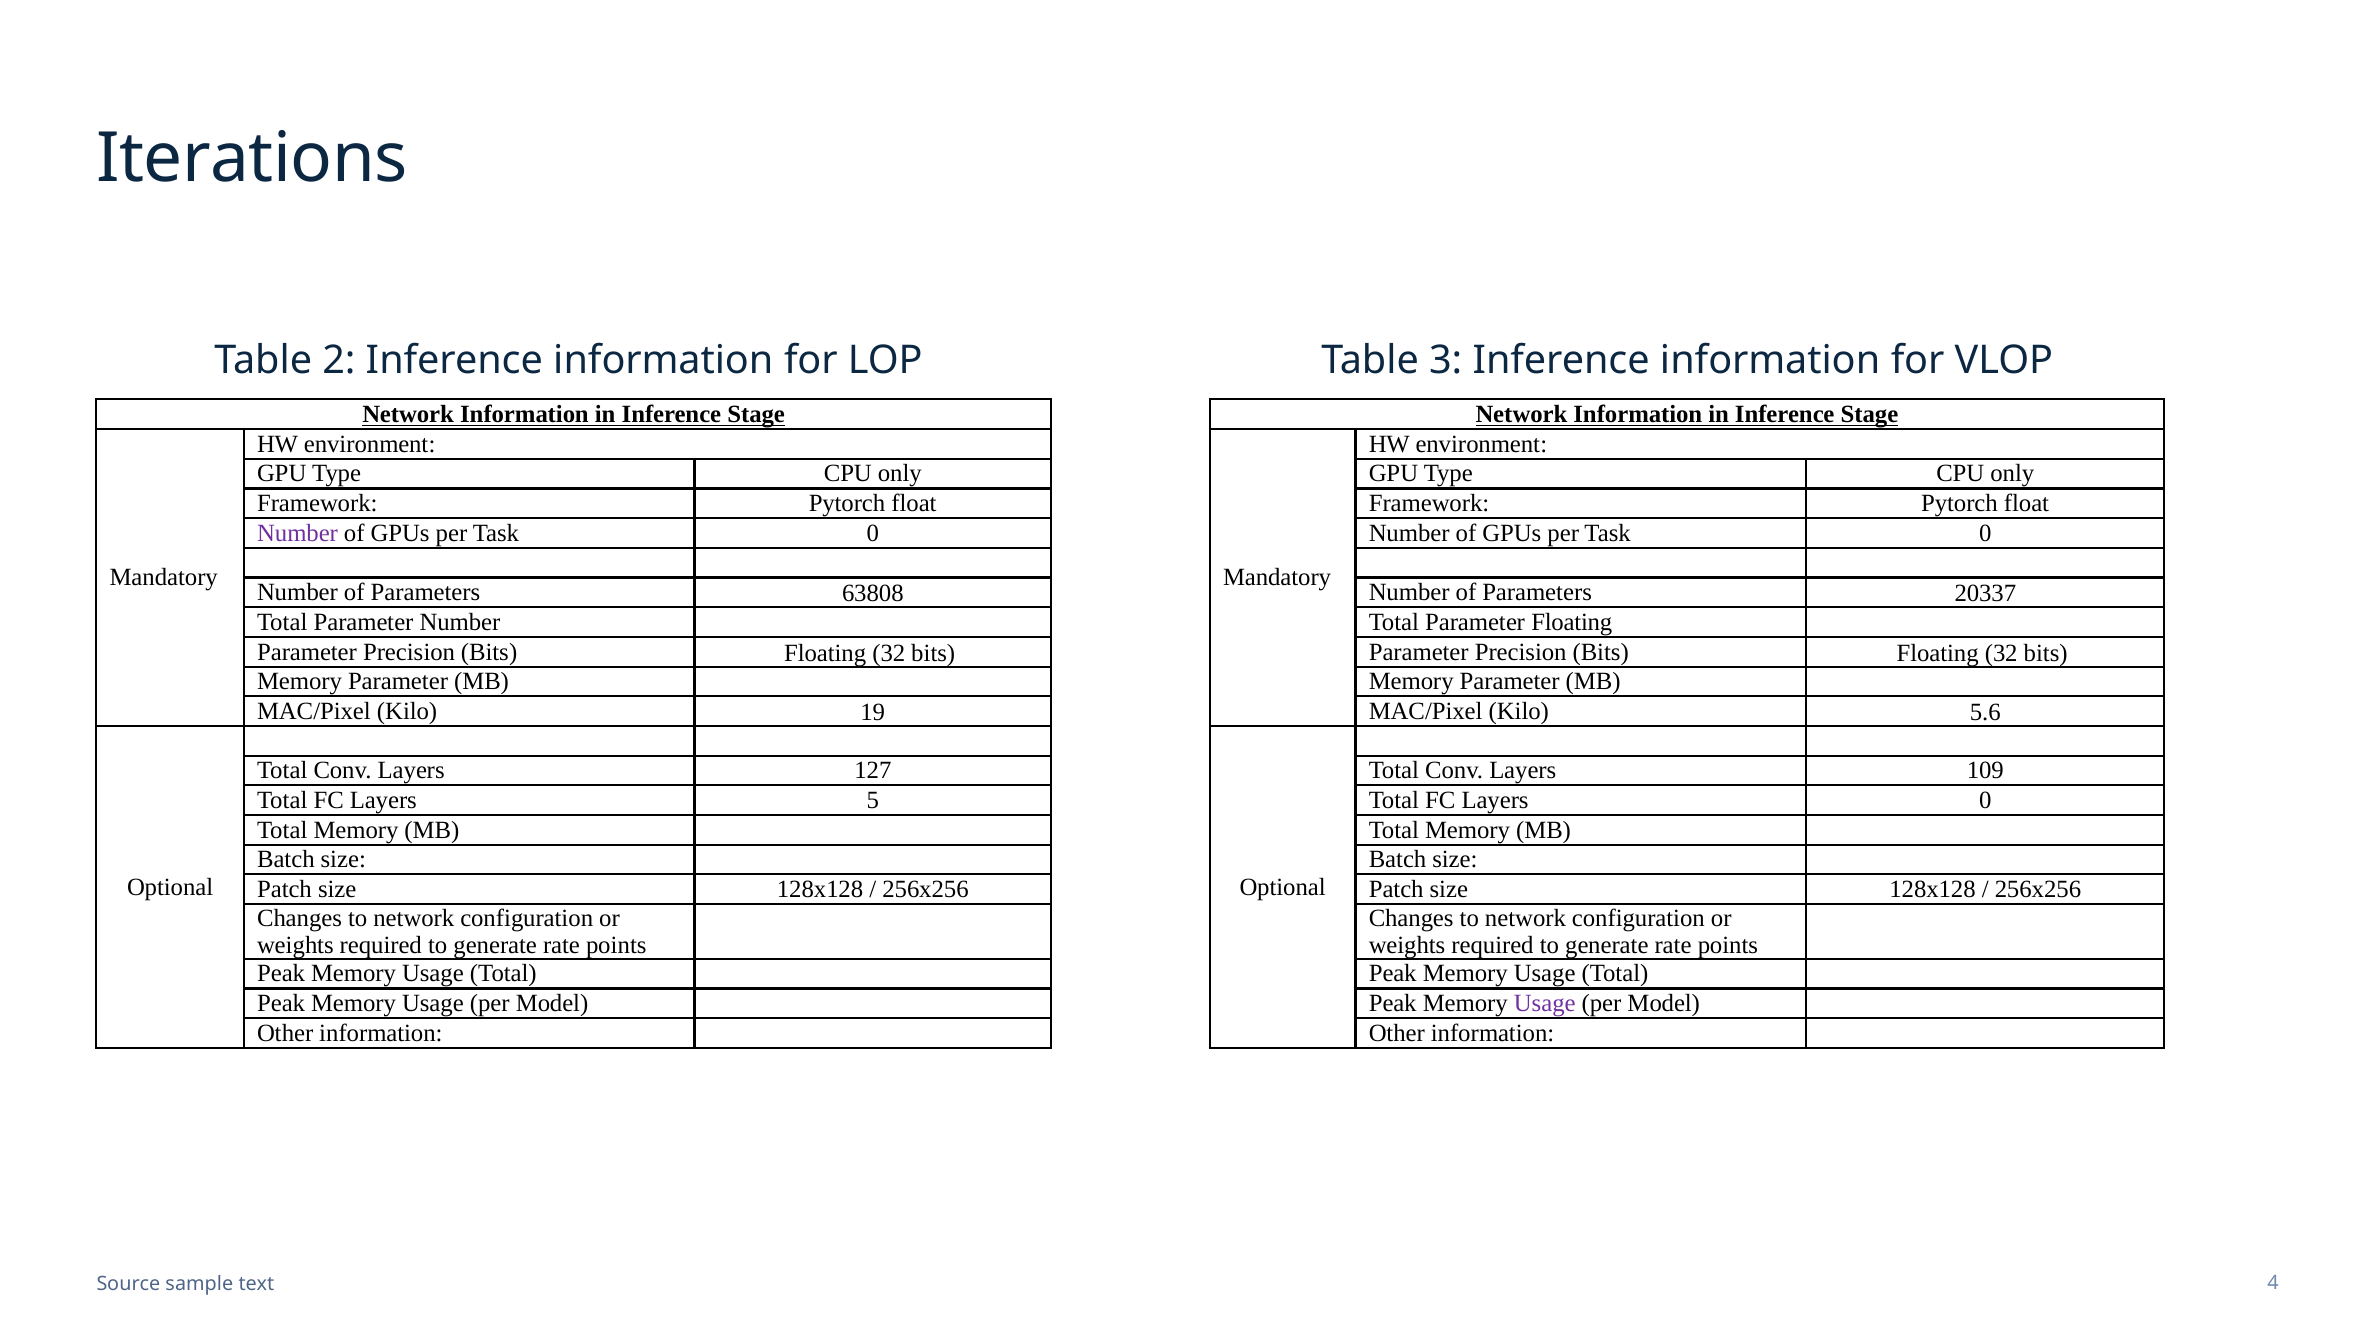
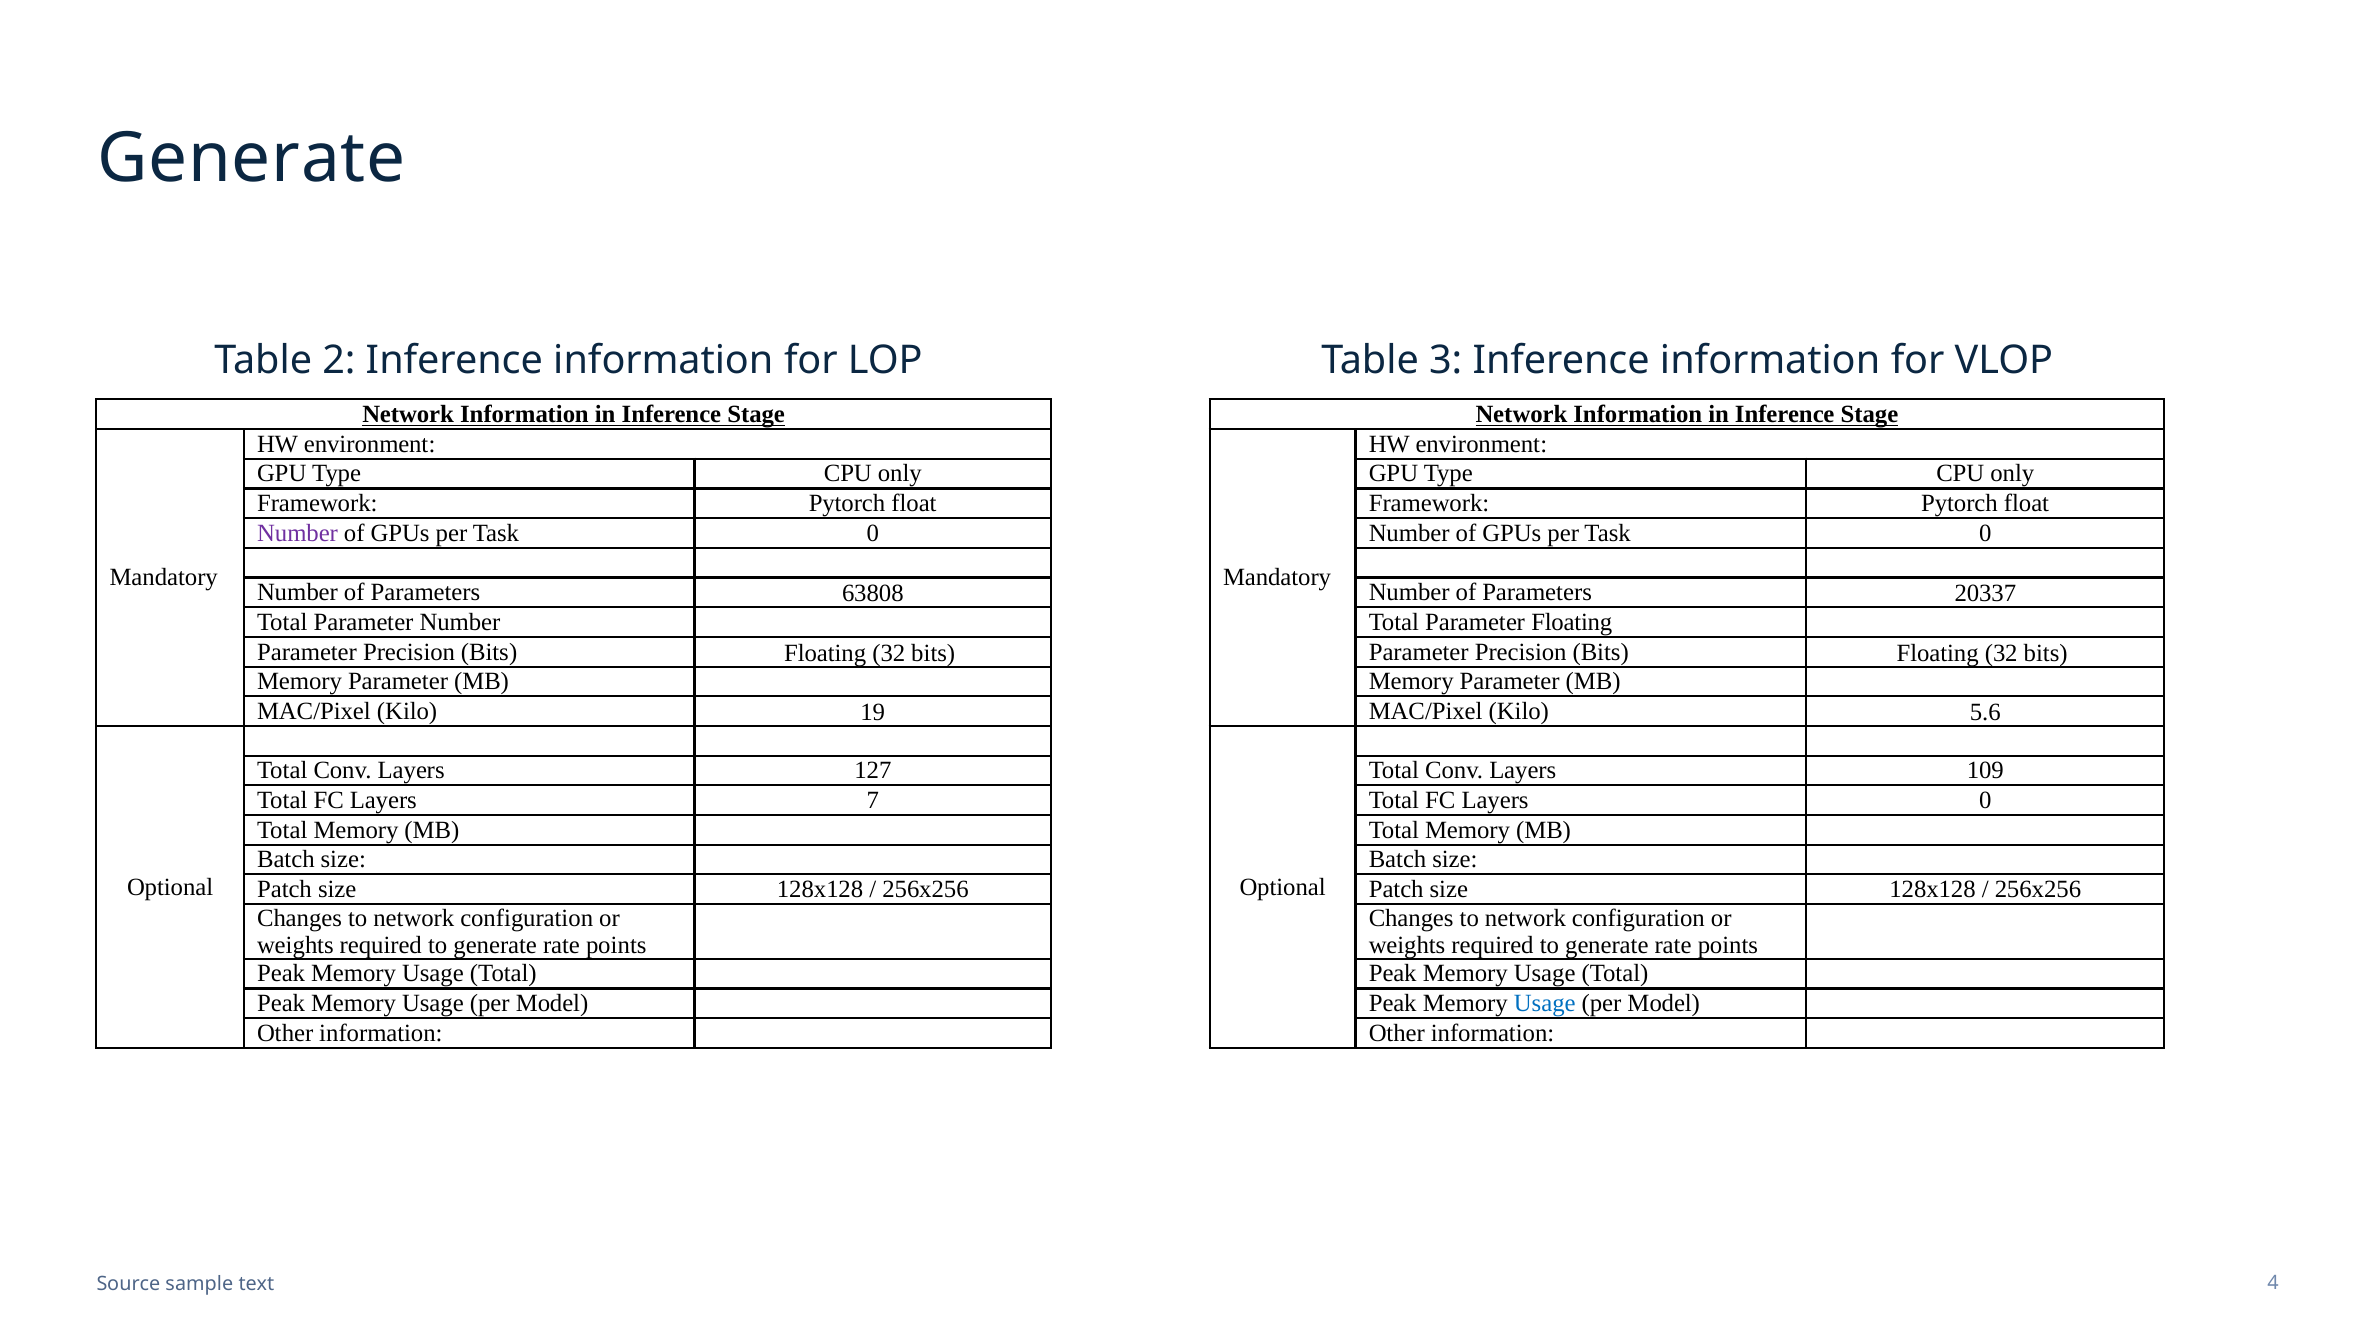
Iterations: Iterations -> Generate (251, 159)
5: 5 -> 7 (873, 800)
Usage colour: purple -> blue (1545, 1003)
